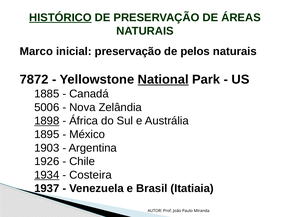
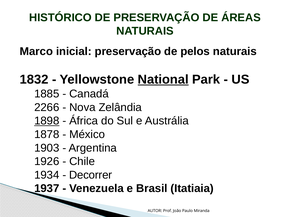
HISTÓRICO underline: present -> none (60, 18)
7872: 7872 -> 1832 (34, 80)
5006: 5006 -> 2266 (47, 108)
1895: 1895 -> 1878 (47, 135)
1934 underline: present -> none (47, 175)
Costeira: Costeira -> Decorrer (91, 175)
